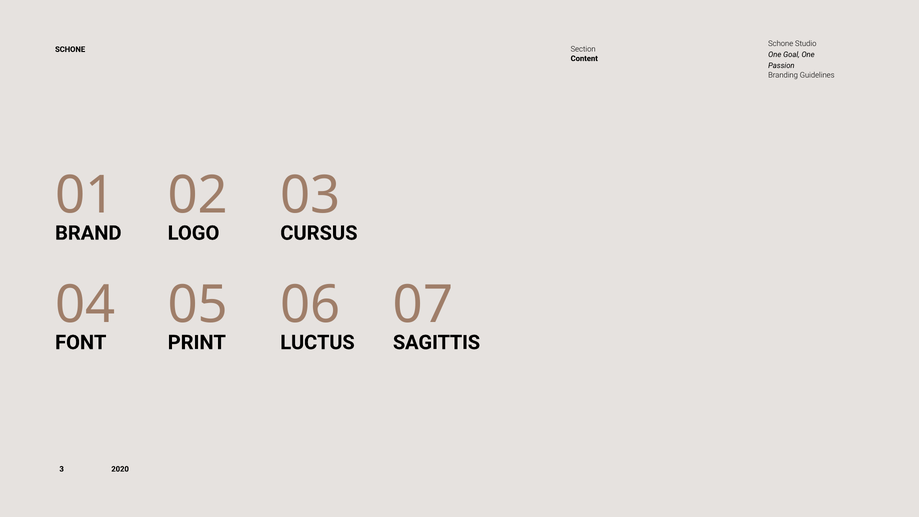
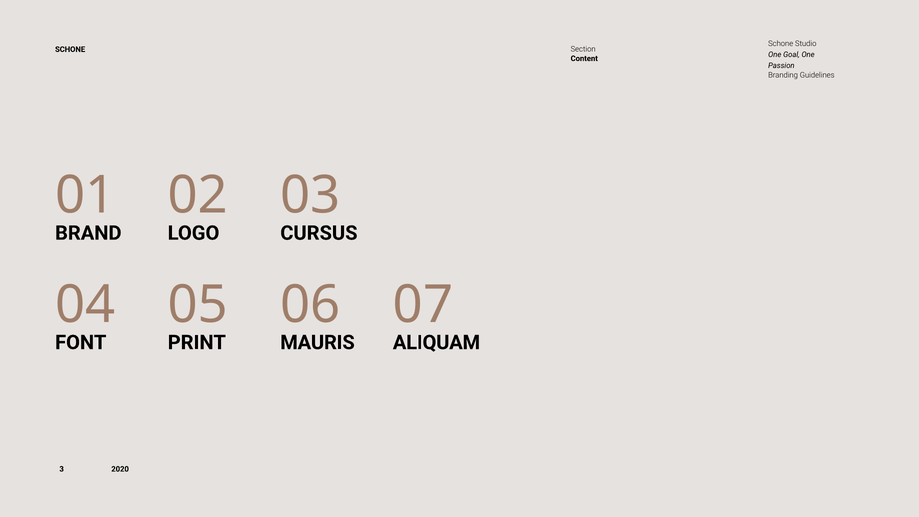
LUCTUS: LUCTUS -> MAURIS (317, 342)
SAGITTIS: SAGITTIS -> ALIQUAM (436, 342)
